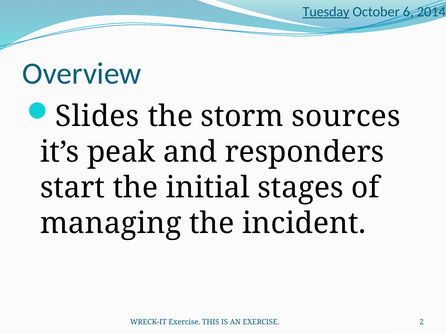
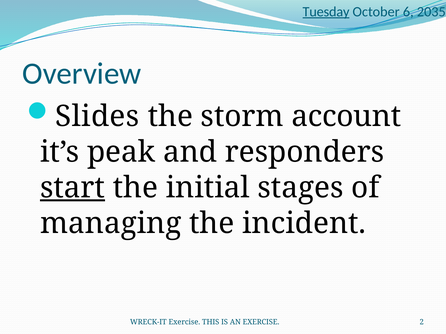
2014: 2014 -> 2035 (431, 12)
sources: sources -> account (346, 117)
start underline: none -> present (73, 188)
